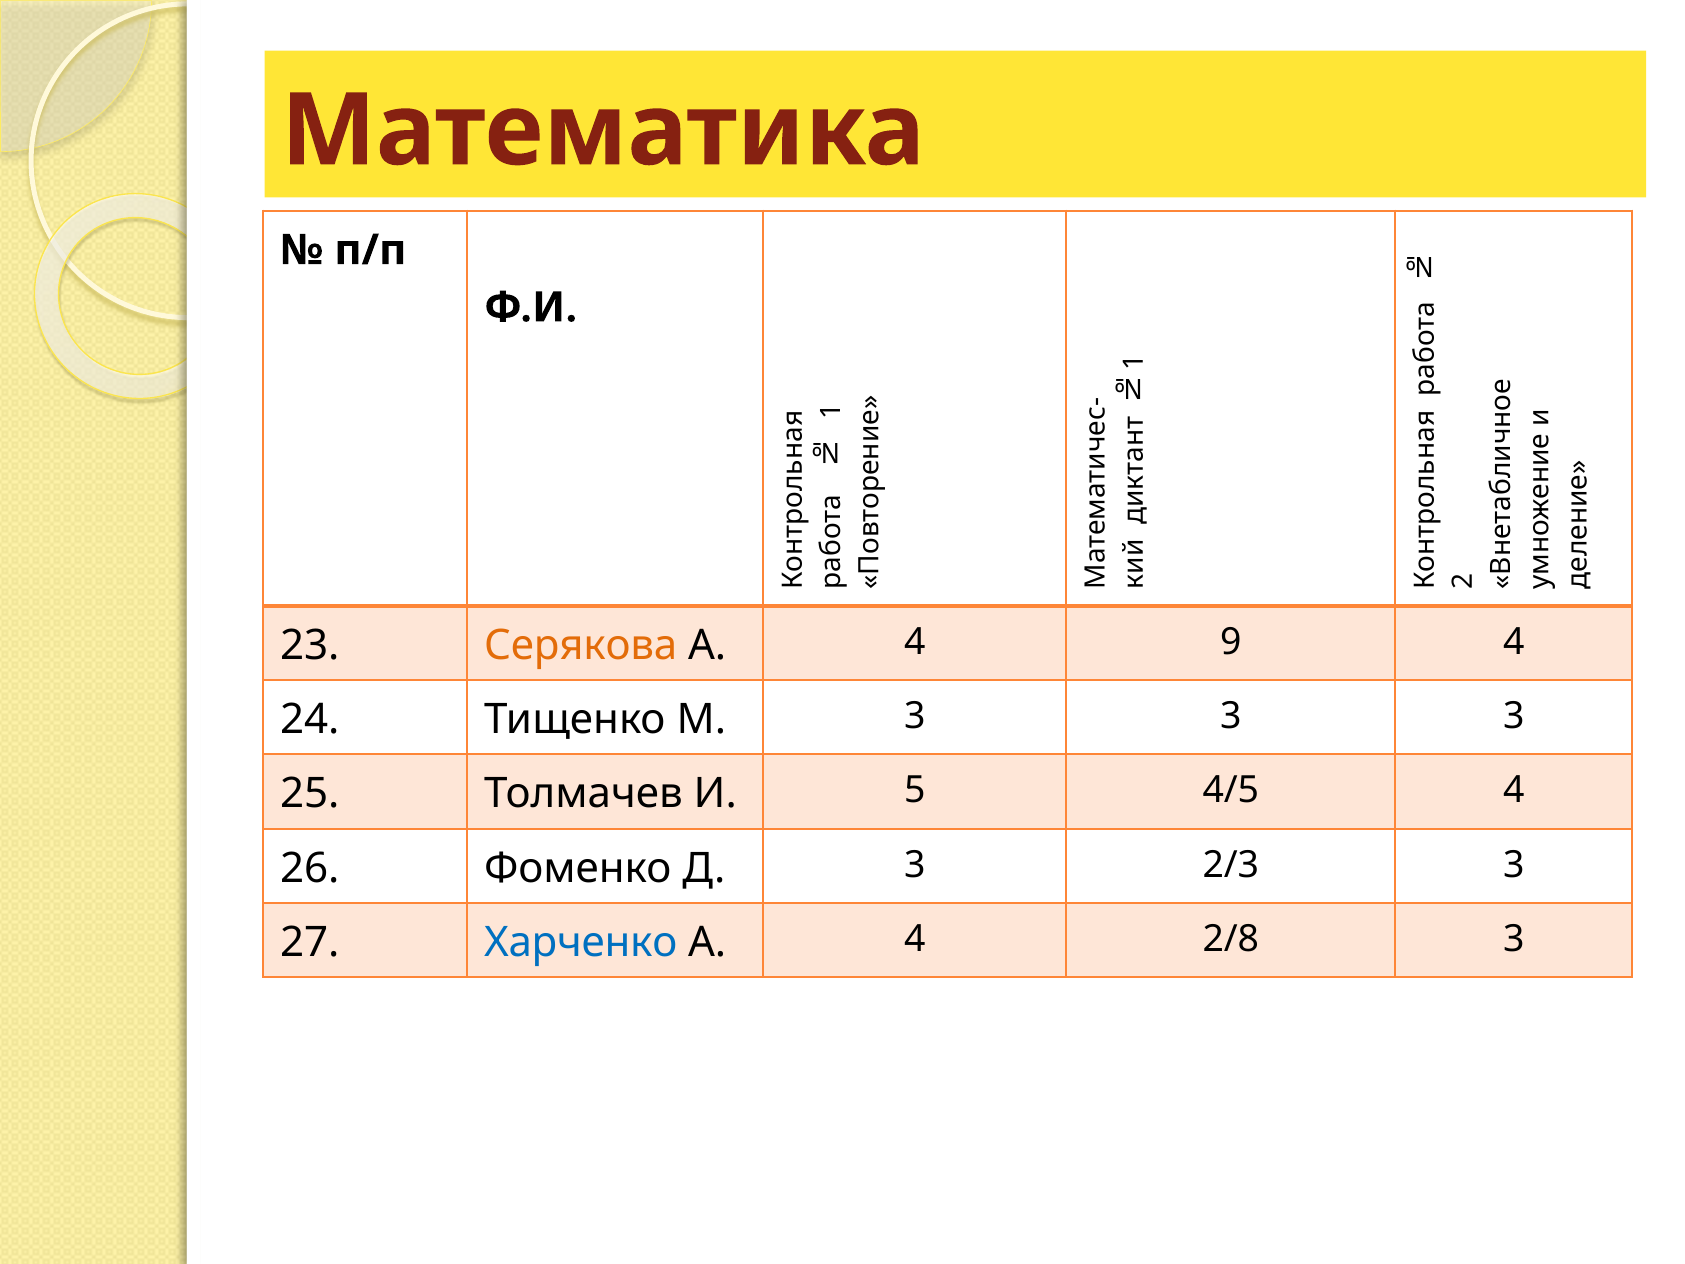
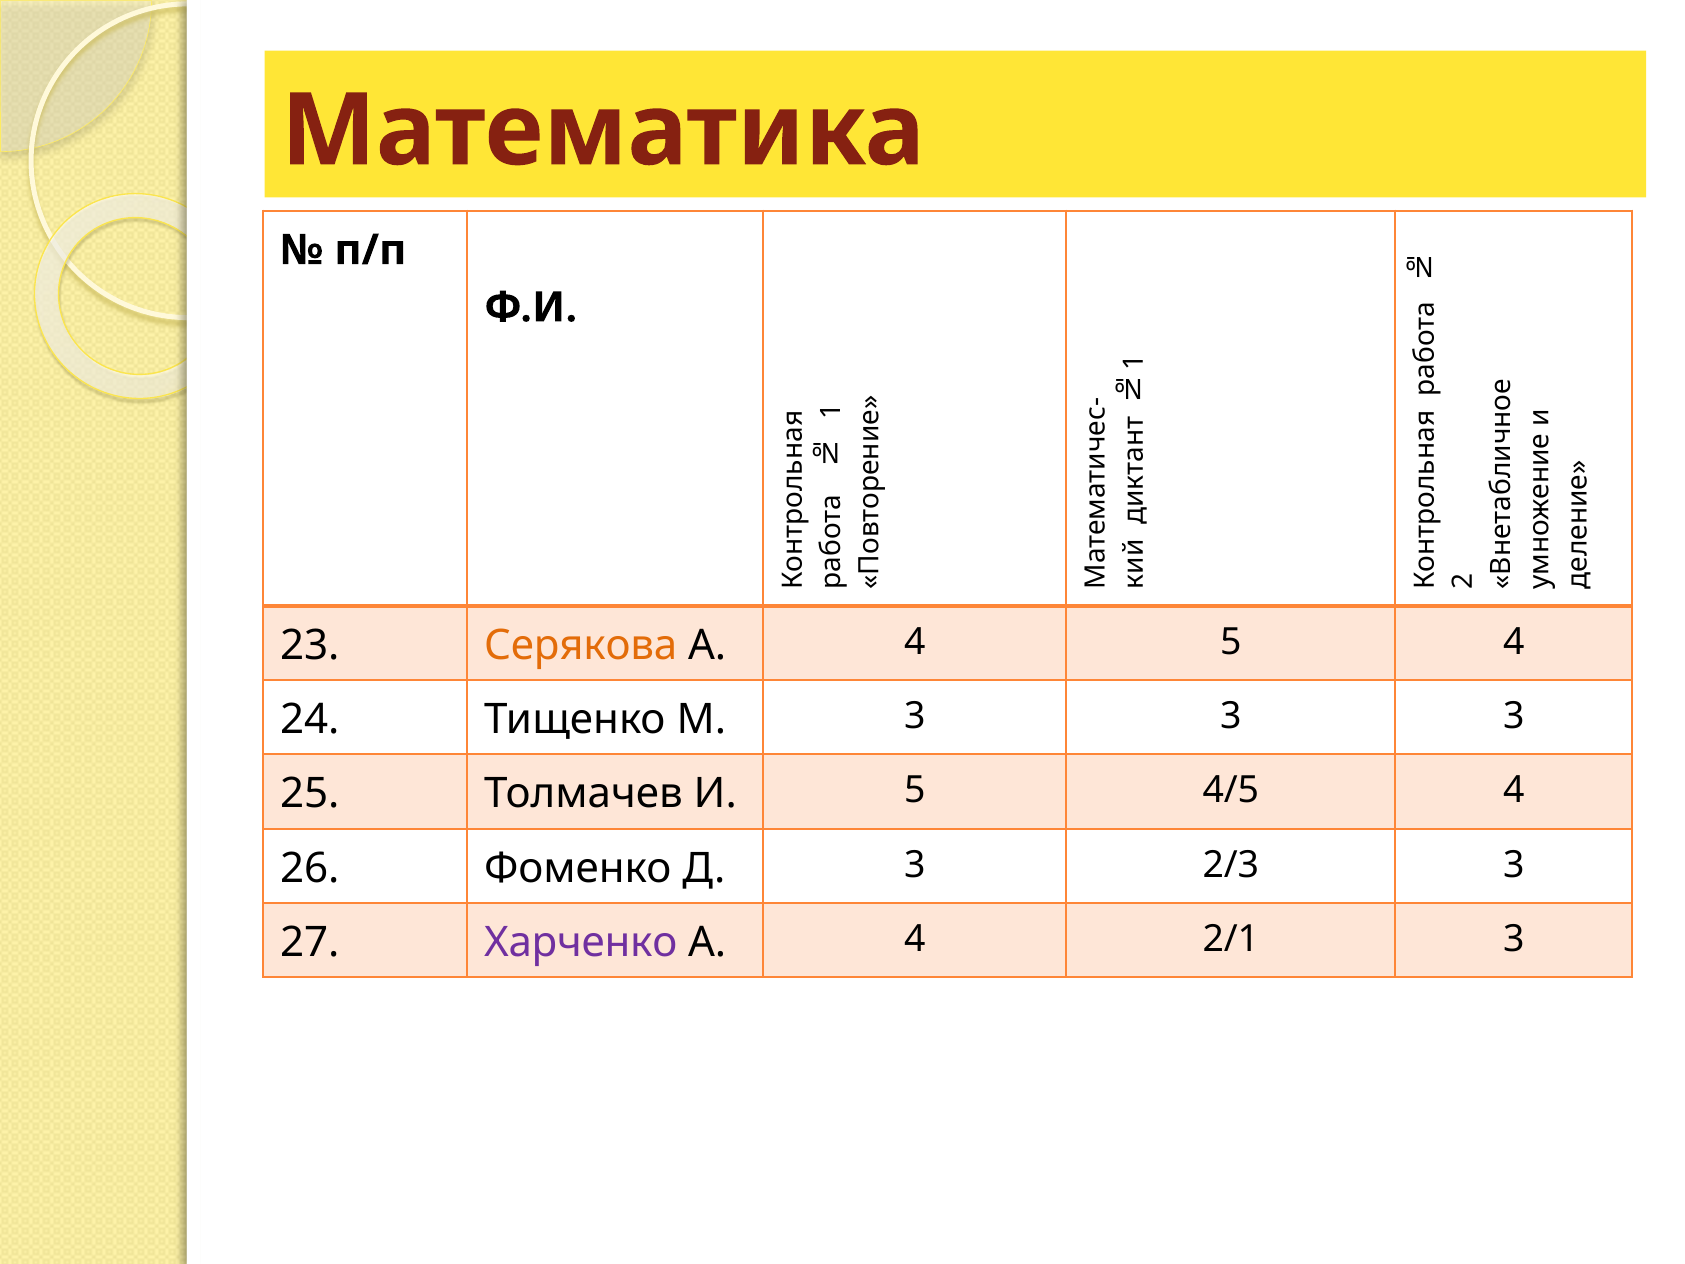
4 9: 9 -> 5 (1231, 642)
Харченко colour: blue -> purple (581, 942)
2/8: 2/8 -> 2/1 (1231, 939)
